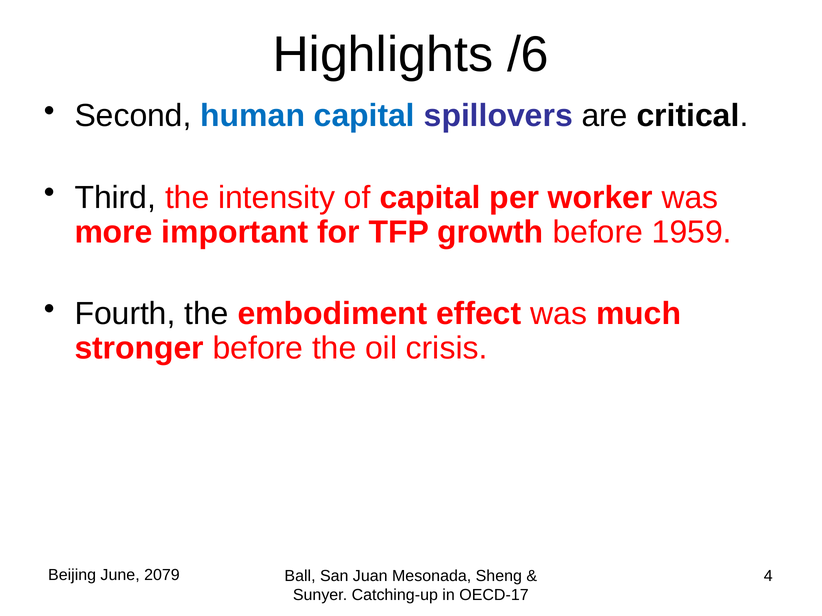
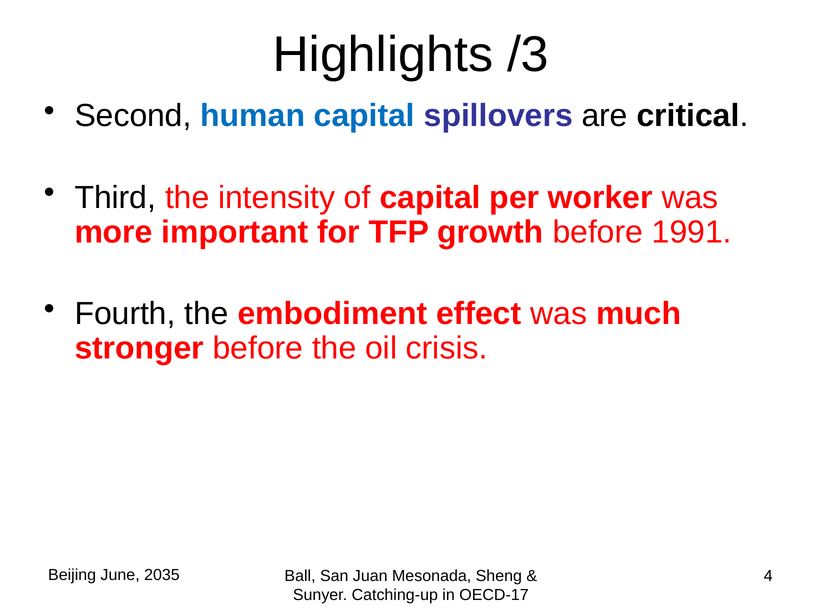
/6: /6 -> /3 (528, 55)
1959: 1959 -> 1991 (692, 232)
2079: 2079 -> 2035 (162, 576)
